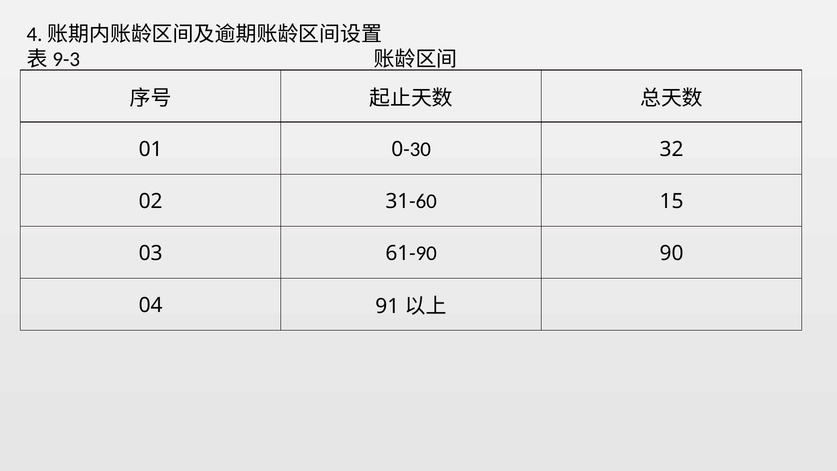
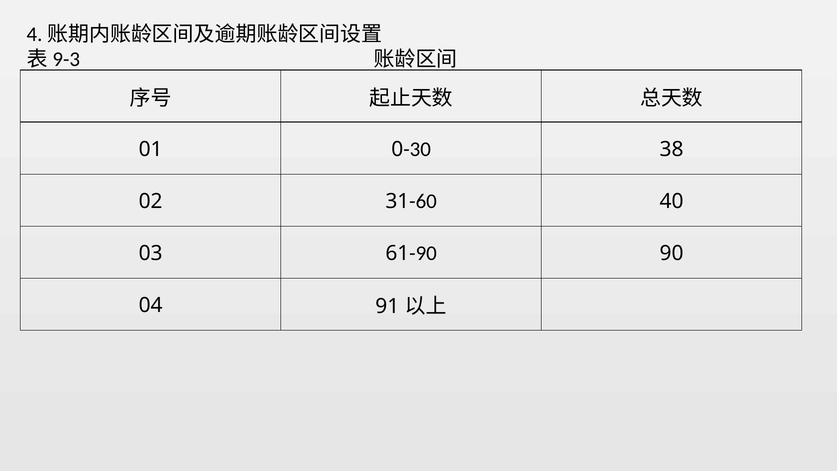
32: 32 -> 38 (672, 149)
15: 15 -> 40 (672, 201)
